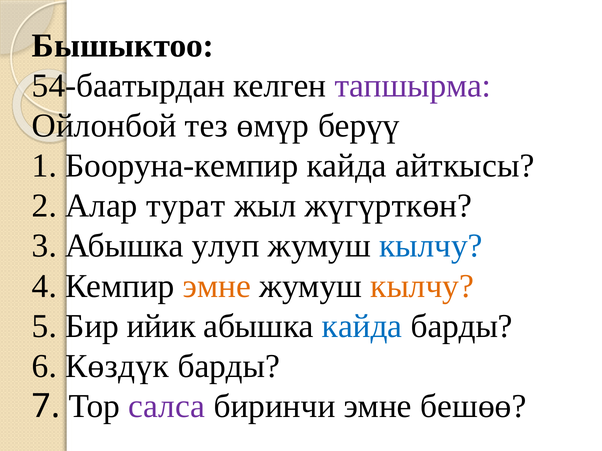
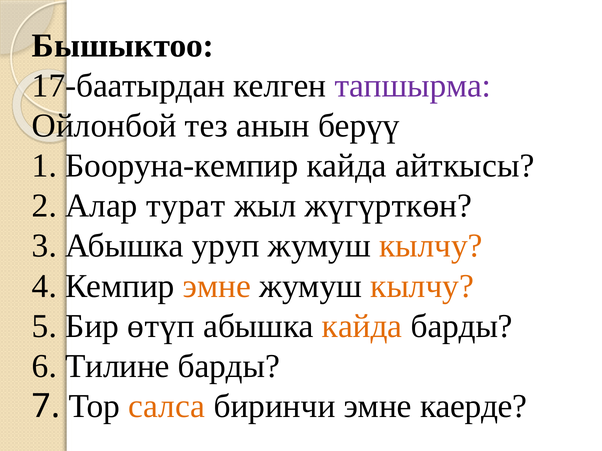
54-баатырдан: 54-баатырдан -> 17-баатырдан (129, 86)
өмүр: өмүр -> анын (273, 126)
улуп: улуп -> уруп (226, 246)
кылчу colour: blue -> orange (431, 246)
ийик: ийик -> өтүп (161, 326)
кайда colour: blue -> orange (362, 326)
Көздүк: Көздүк -> Тилине (117, 367)
салса colour: purple -> orange (167, 407)
бешөө: бешөө -> каерде (474, 407)
